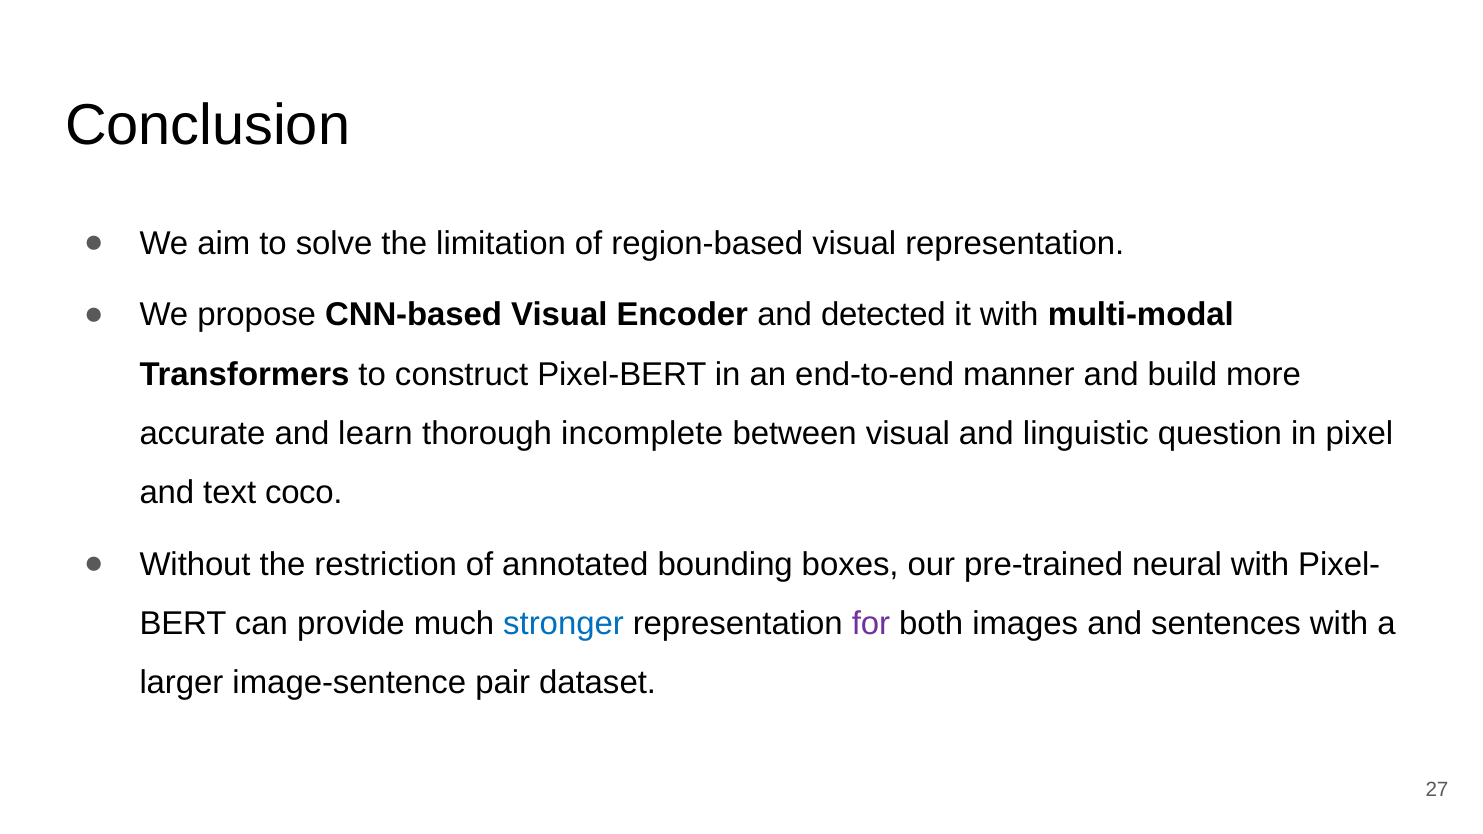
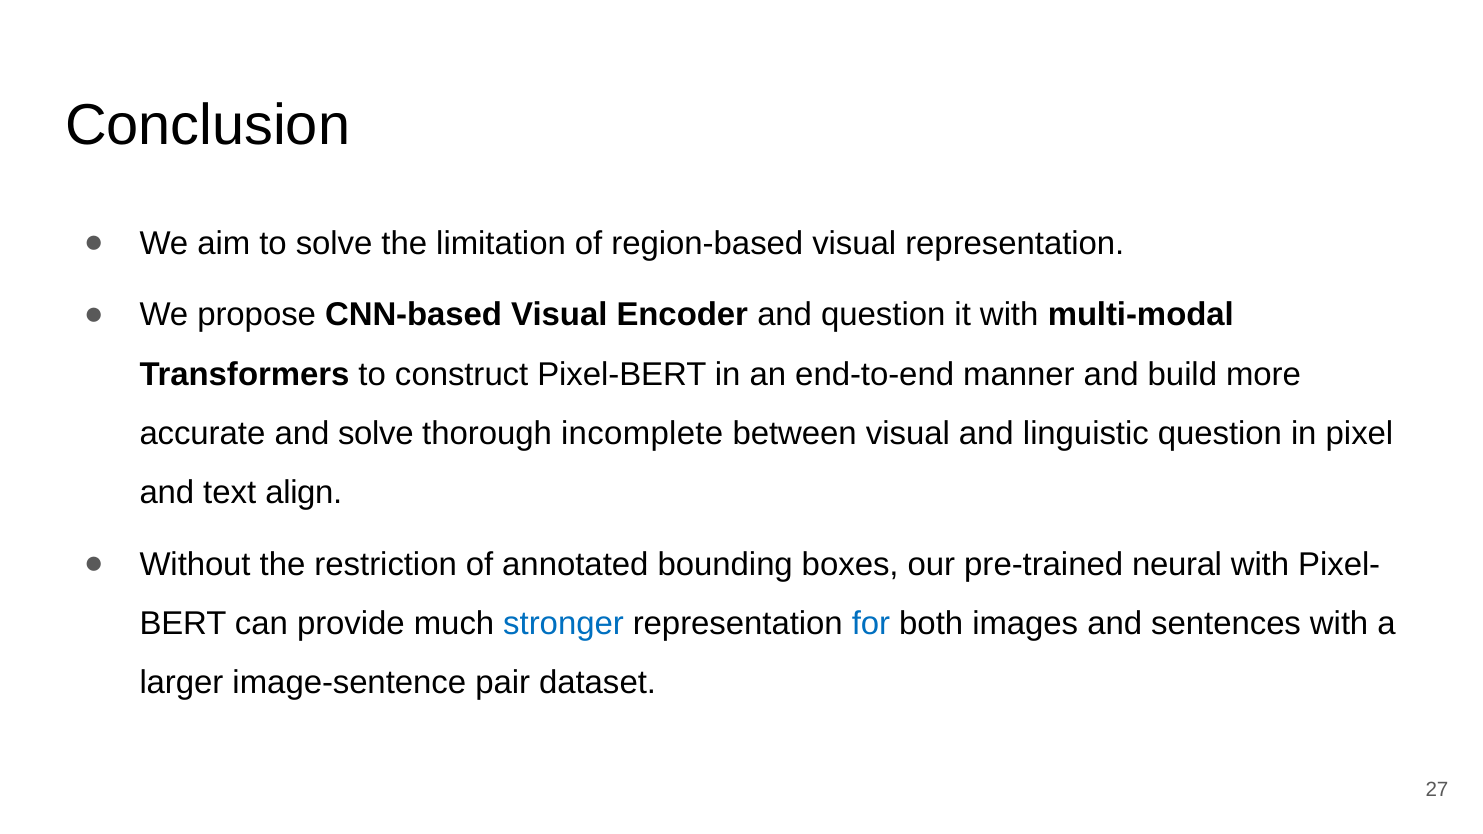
and detected: detected -> question (883, 315)
and learn: learn -> solve (376, 434)
coco: coco -> align (304, 493)
for colour: purple -> blue (871, 624)
